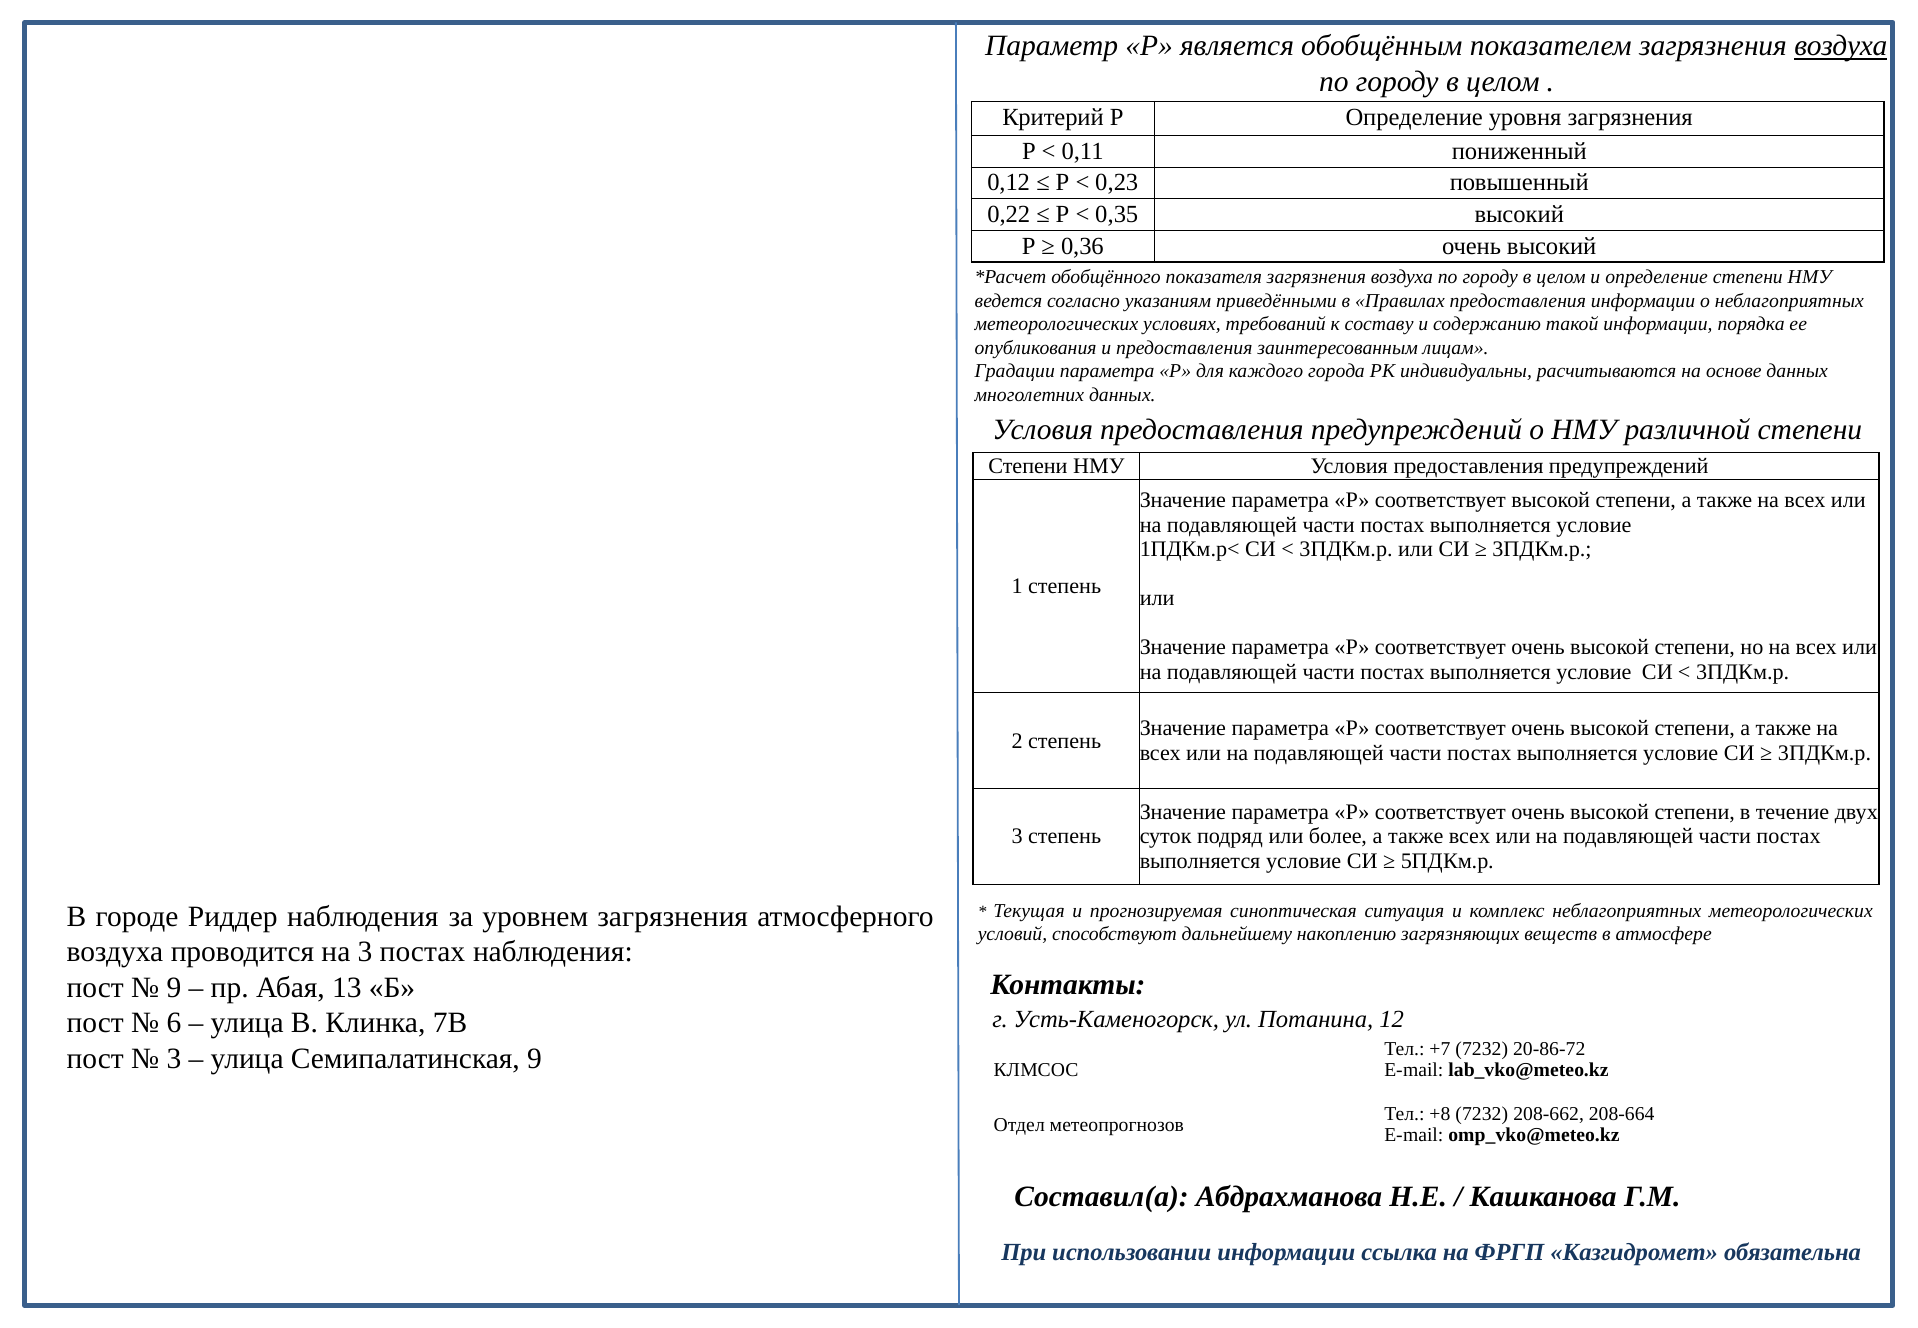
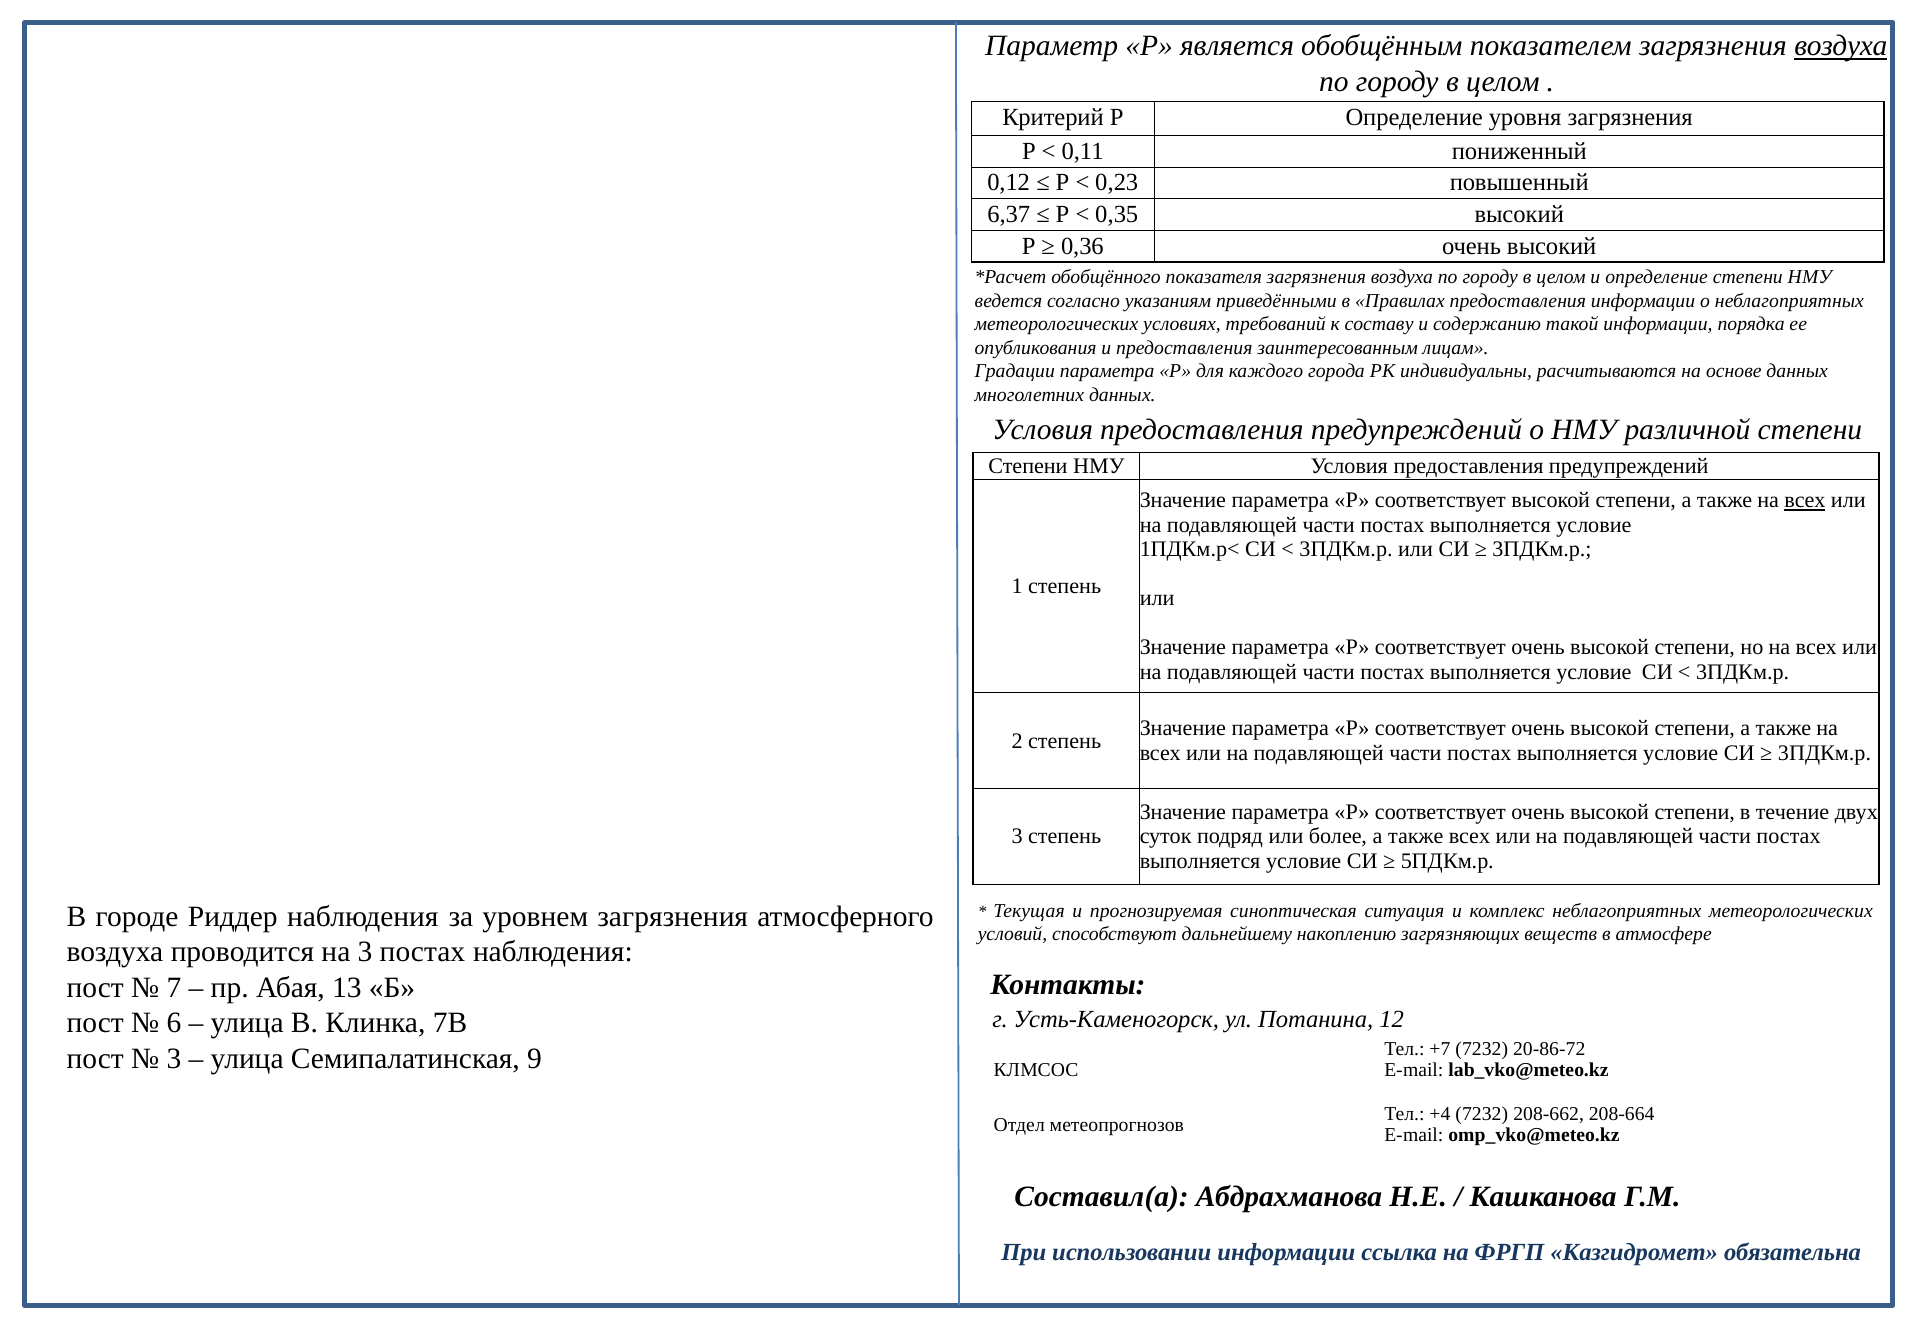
0,22: 0,22 -> 6,37 (1009, 214)
всех underline: none -> present (1805, 500)
9: 9 -> 7 (174, 987)
+8: +8 -> +4 (1440, 1113)
